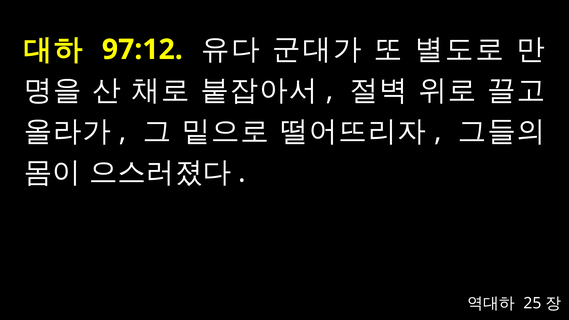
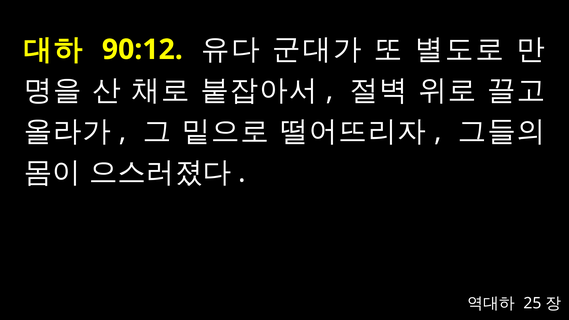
97:12: 97:12 -> 90:12 (142, 50)
